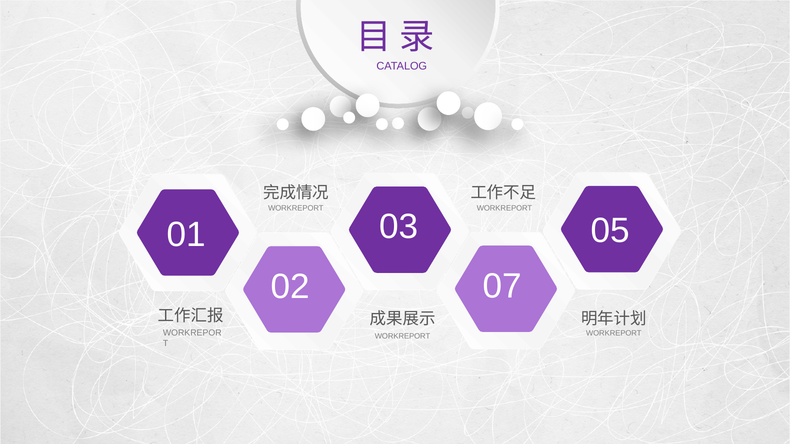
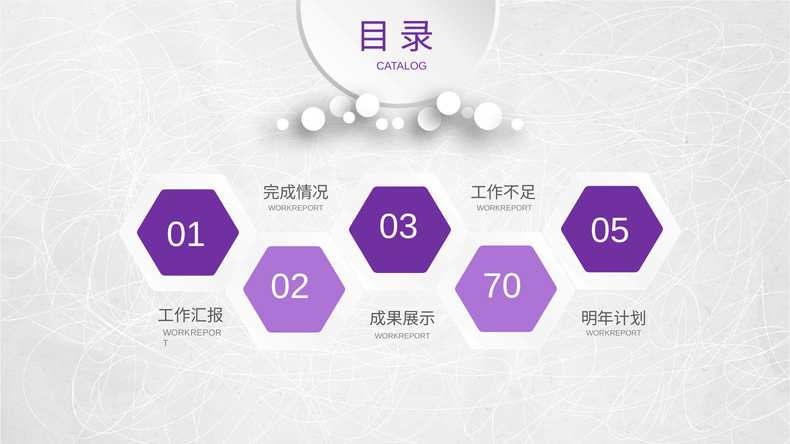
07: 07 -> 70 (502, 287)
